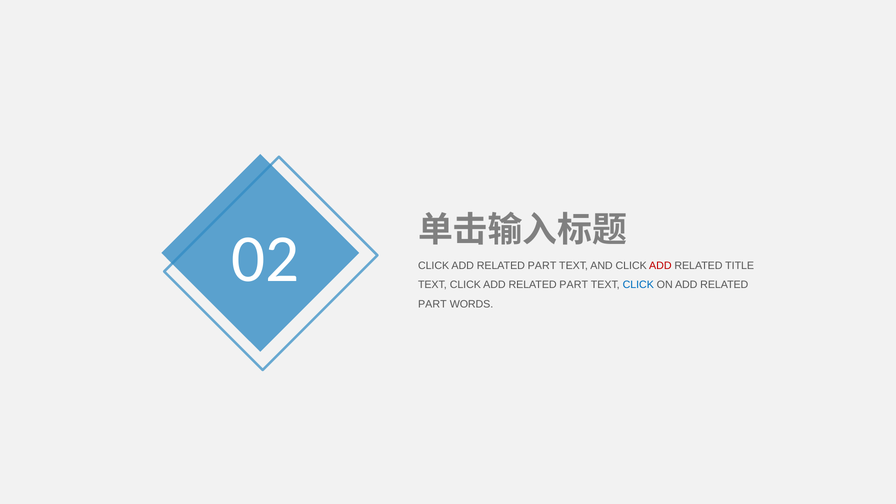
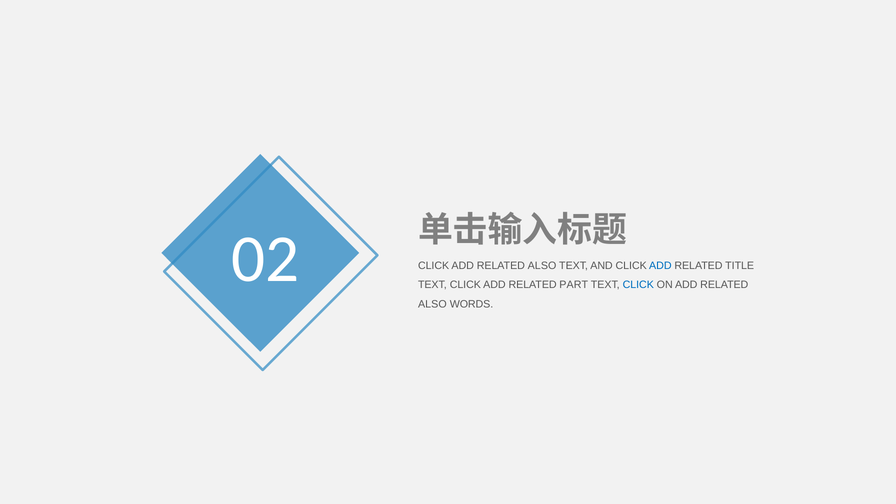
PART: PART -> ALSO (542, 266)
ADD colour: red -> blue (660, 266)
PART: PART -> ALSO (432, 304)
